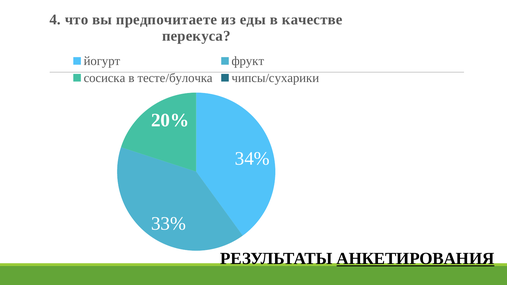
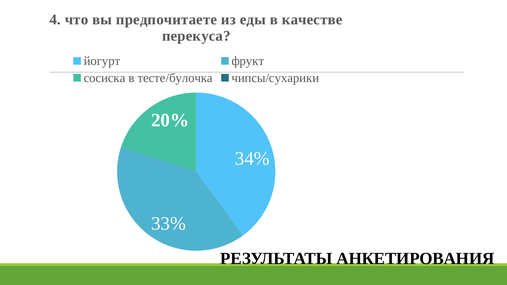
АНКЕТИРОВАНИЯ underline: present -> none (415, 259)
